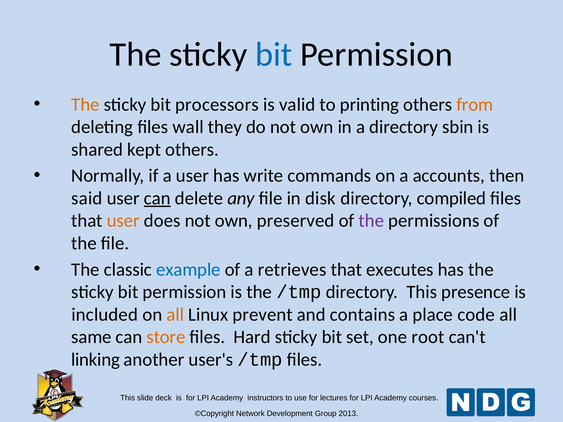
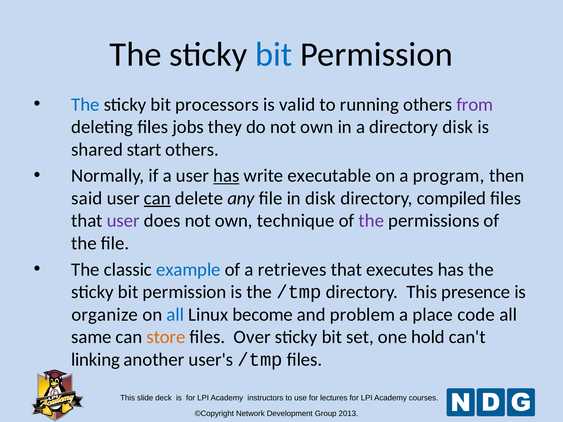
The colour: orange -> blue (85, 105)
printing: printing -> running (369, 105)
from colour: orange -> purple (475, 105)
wall: wall -> jobs (188, 127)
directory sbin: sbin -> disk (458, 127)
kept: kept -> start (144, 150)
has underline: none -> present (226, 176)
commands: commands -> executable (329, 176)
accounts: accounts -> program (449, 176)
user colour: orange -> purple (123, 221)
preserved: preserved -> technique (296, 221)
included: included -> organize (105, 315)
all colour: orange -> blue (175, 315)
prevent: prevent -> become (263, 315)
contains: contains -> problem (362, 315)
Hard: Hard -> Over (252, 337)
root: root -> hold (428, 337)
